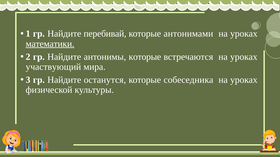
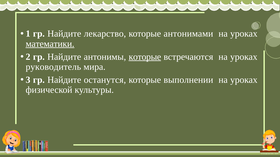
перебивай: перебивай -> лекарство (105, 34)
которые underline: none -> present (145, 57)
участвующий: участвующий -> руководитель (53, 67)
собеседника: собеседника -> выполнении (188, 80)
